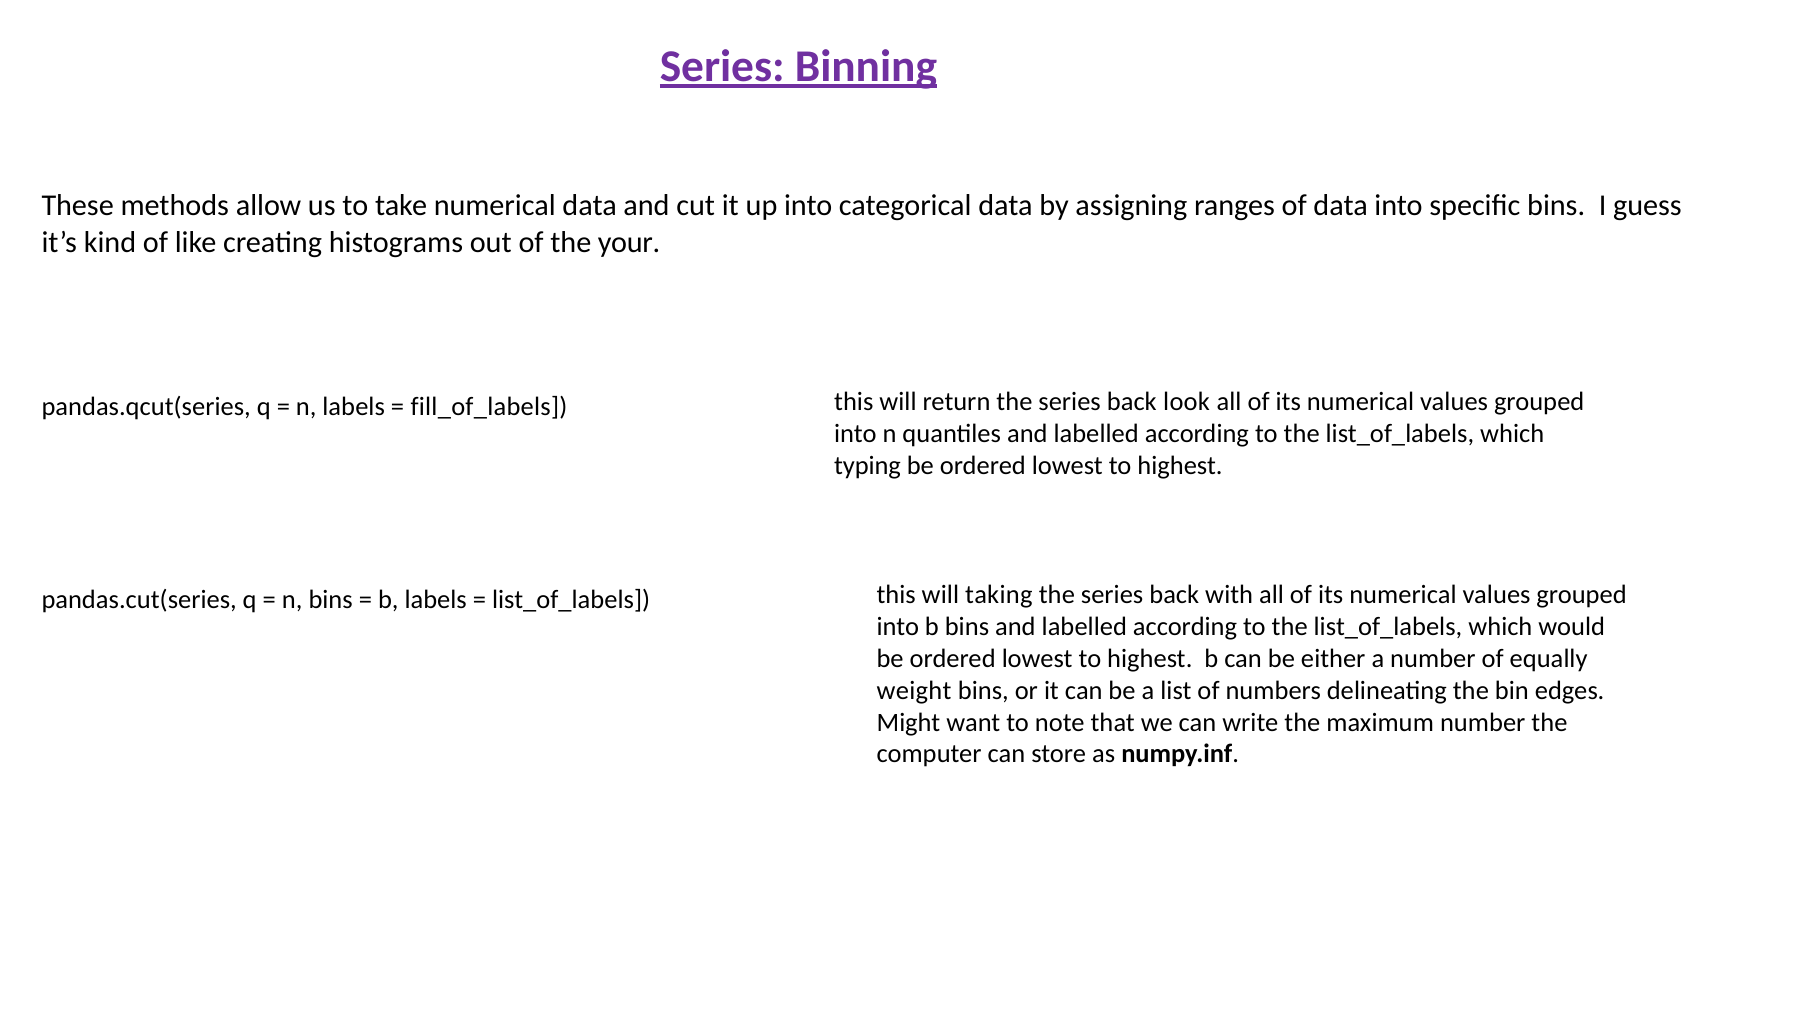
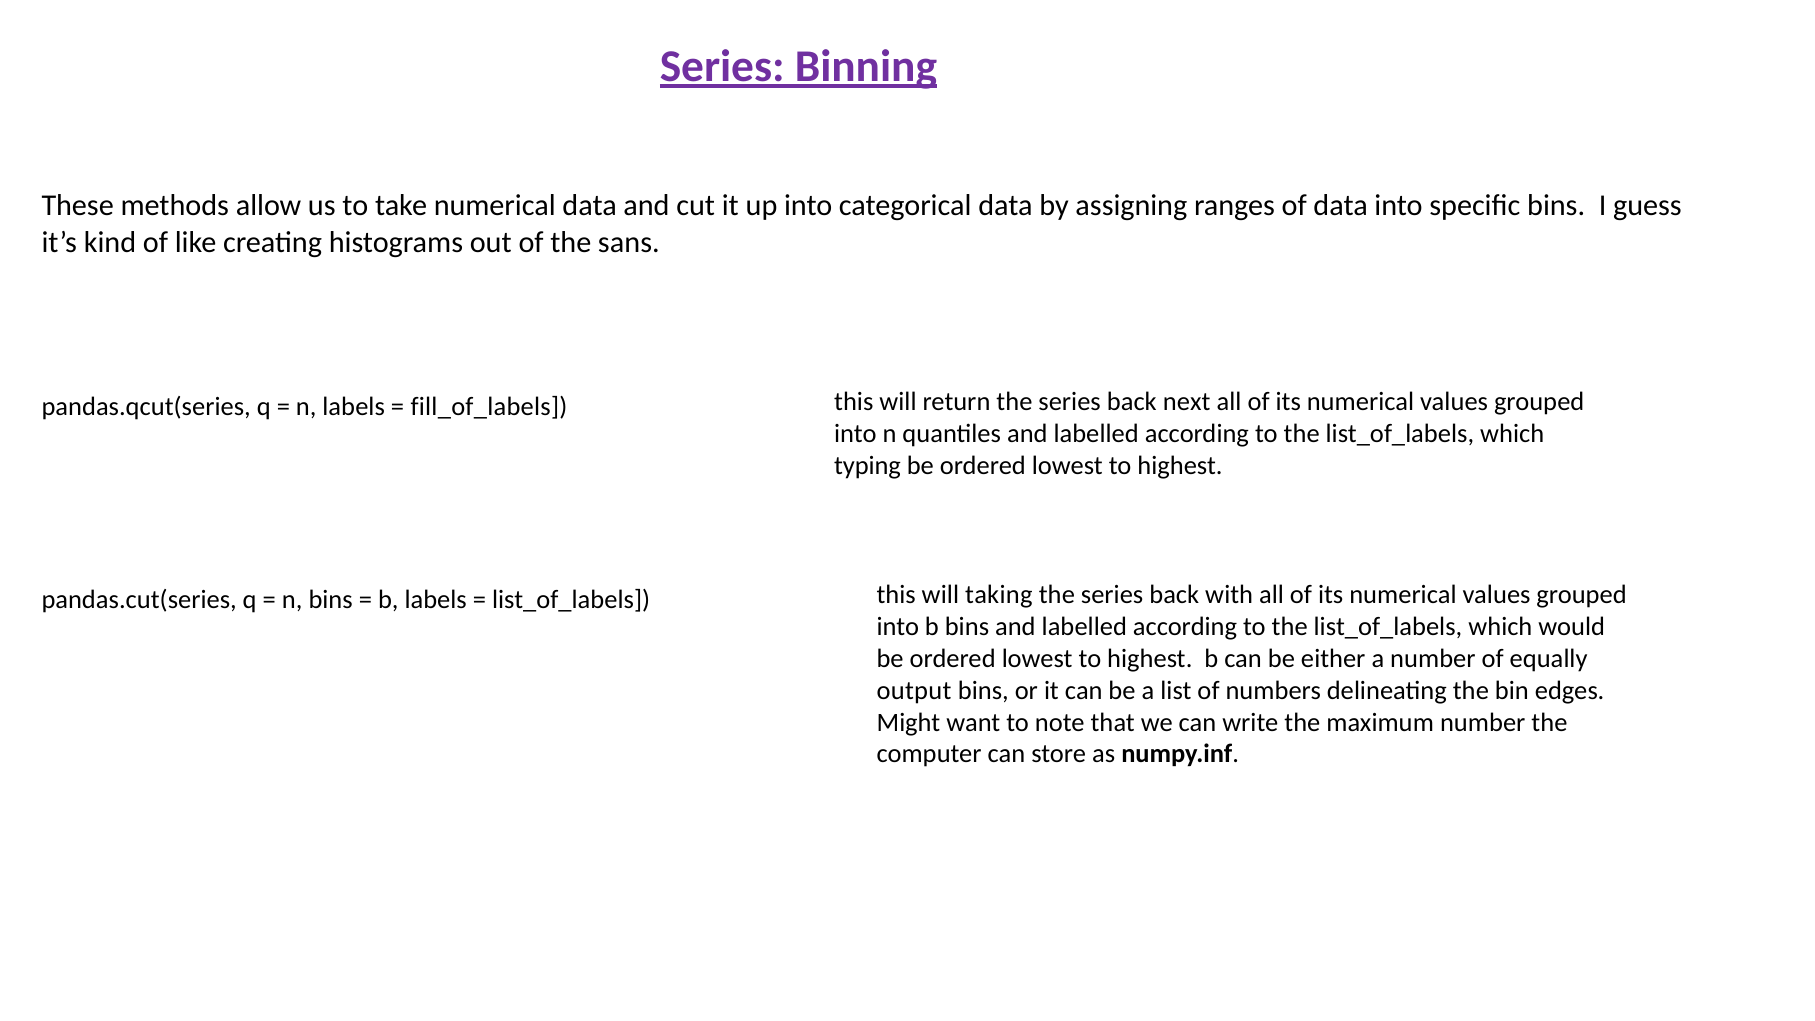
your: your -> sans (629, 242)
look: look -> next (1187, 402)
weight: weight -> output (914, 690)
